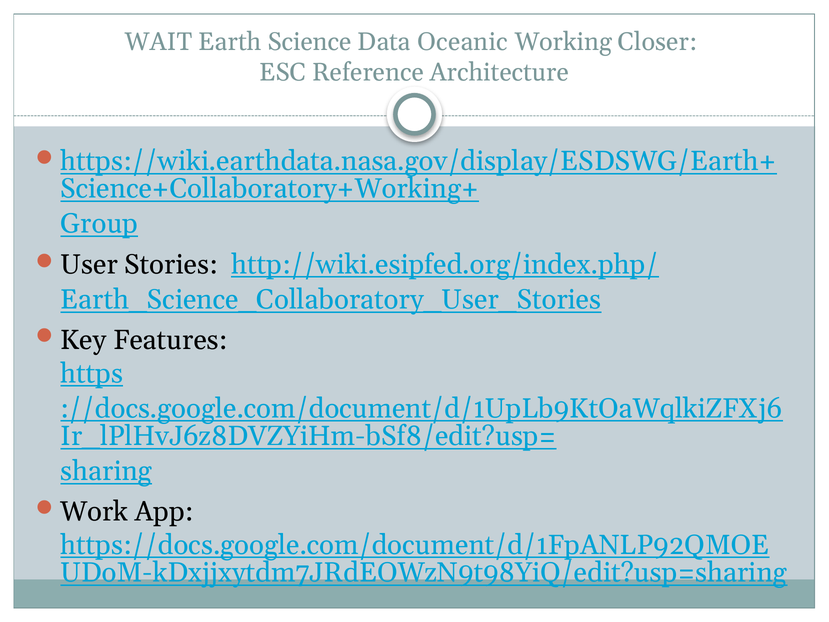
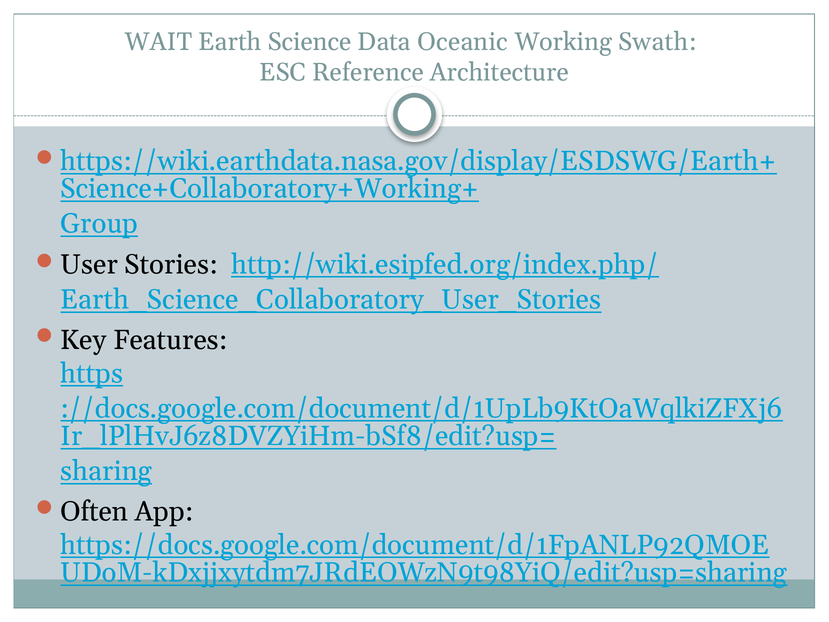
Closer: Closer -> Swath (657, 42)
Work: Work -> Often (94, 512)
